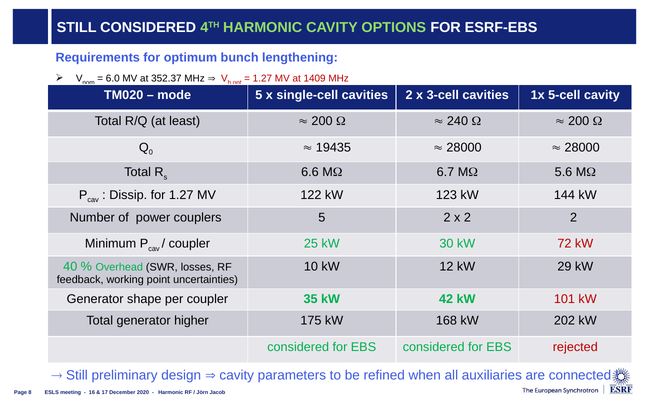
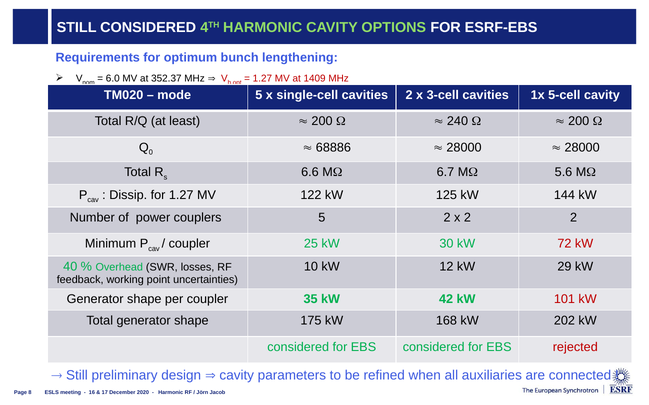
19435: 19435 -> 68886 (333, 148)
123: 123 -> 125 (446, 195)
Total generator higher: higher -> shape (191, 321)
